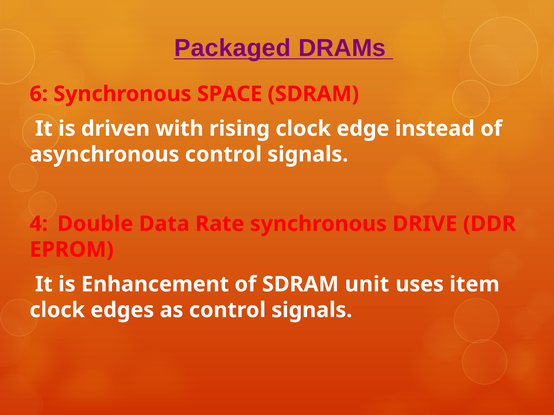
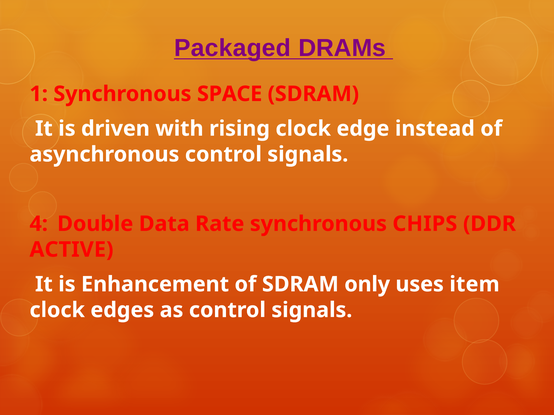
6: 6 -> 1 (39, 94)
DRIVE: DRIVE -> CHIPS (425, 224)
EPROM: EPROM -> ACTIVE (71, 250)
unit: unit -> only (367, 285)
